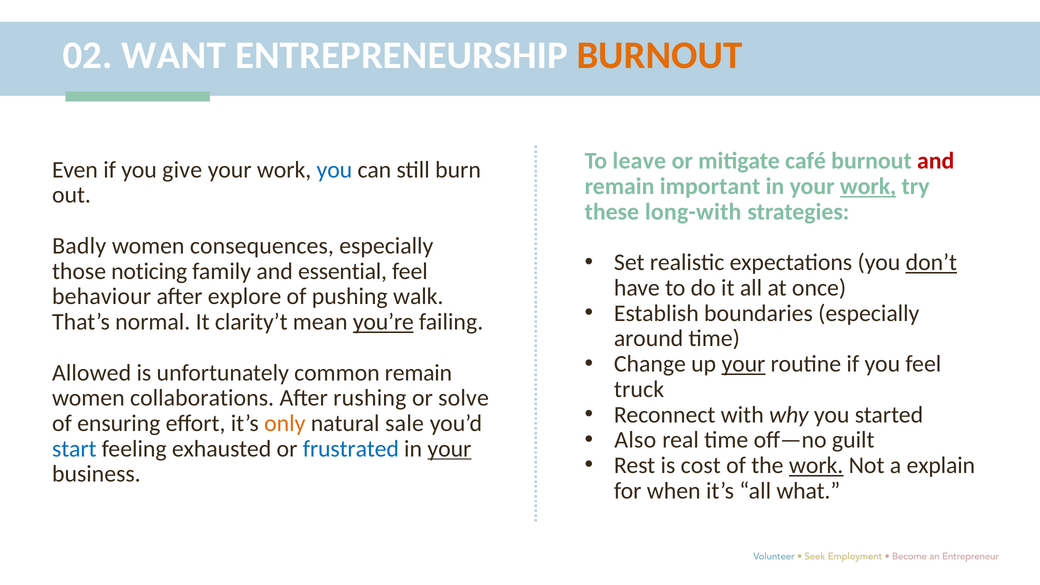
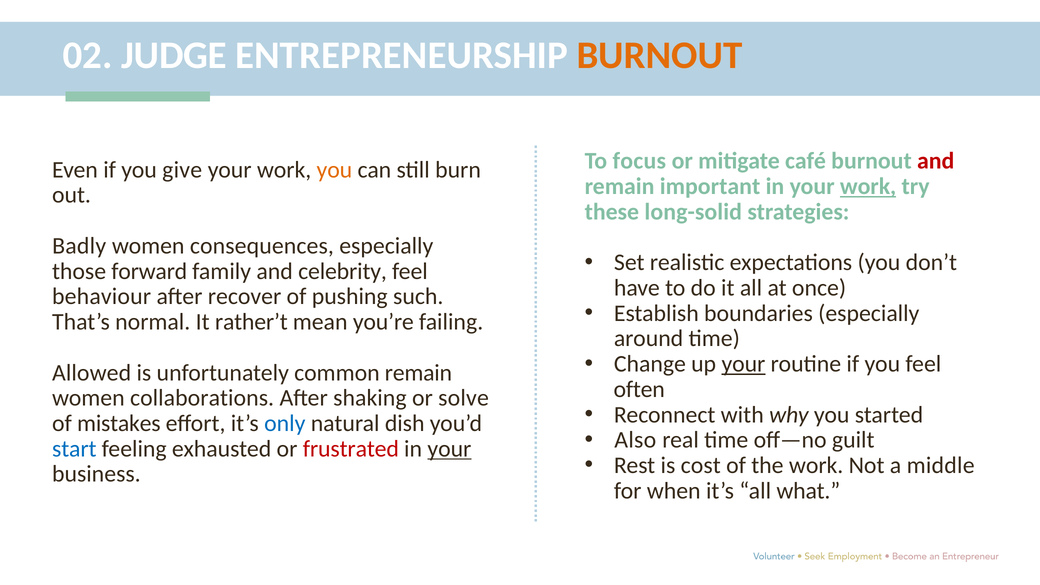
WANT: WANT -> JUDGE (174, 55)
leave: leave -> focus (639, 161)
you colour: blue -> orange (334, 170)
long-with: long-with -> long-solid (693, 212)
don’t underline: present -> none (931, 262)
noticing: noticing -> forward (149, 271)
essential: essential -> celebrity (343, 271)
explore: explore -> recover (245, 297)
walk: walk -> such (418, 297)
clarity’t: clarity’t -> rather’t (251, 322)
you’re underline: present -> none (383, 322)
truck: truck -> often (639, 389)
rushing: rushing -> shaking (370, 398)
ensuring: ensuring -> mistakes (119, 423)
only colour: orange -> blue (285, 423)
sale: sale -> dish (405, 423)
frustrated colour: blue -> red (351, 449)
work underline: present -> none (816, 465)
explain: explain -> middle (941, 465)
